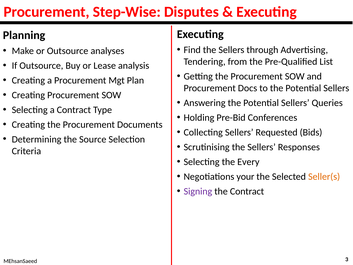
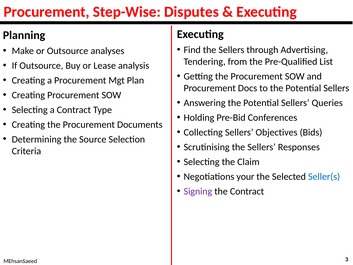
Requested: Requested -> Objectives (277, 132)
Every: Every -> Claim (248, 162)
Seller(s colour: orange -> blue (324, 176)
